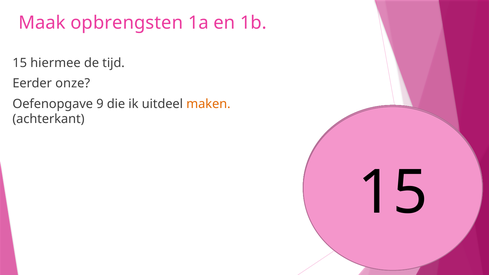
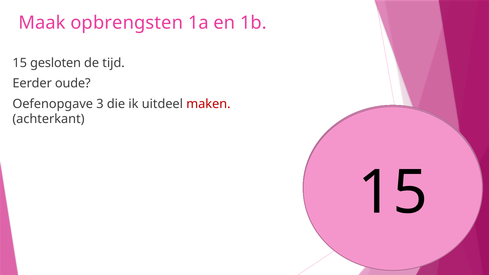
hiermee: hiermee -> gesloten (56, 63)
onze: onze -> oude (73, 83)
9: 9 -> 3 (100, 104)
maken colour: orange -> red (208, 104)
